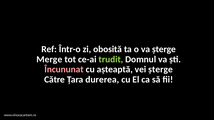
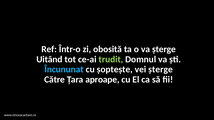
Merge: Merge -> Uitând (49, 59)
Încununat colour: pink -> light blue (64, 70)
așteaptă: așteaptă -> șoptește (115, 70)
durerea: durerea -> aproape (102, 80)
